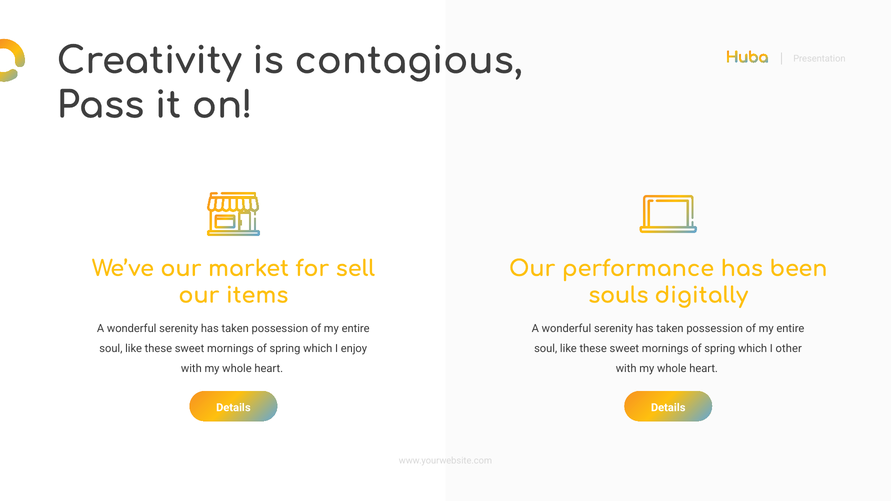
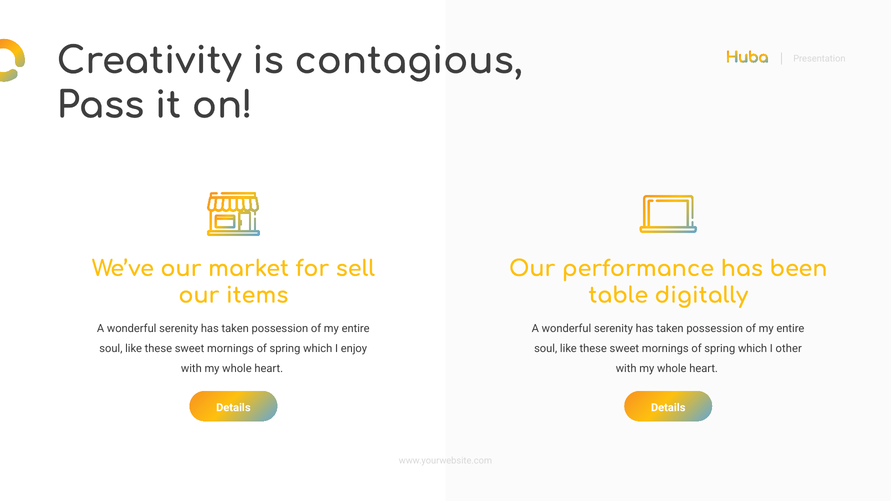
souls: souls -> table (618, 296)
